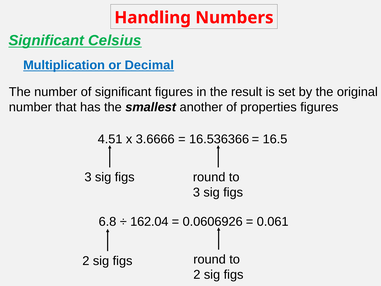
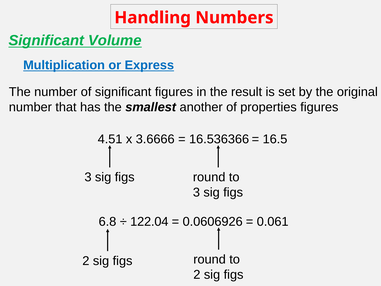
Celsius: Celsius -> Volume (115, 41)
Decimal: Decimal -> Express (149, 65)
162.04: 162.04 -> 122.04 (149, 222)
